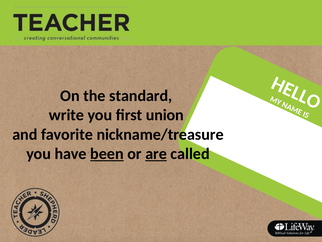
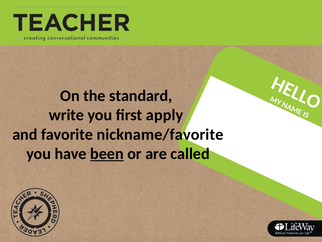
union: union -> apply (165, 115)
nickname/treasure: nickname/treasure -> nickname/favorite (160, 134)
are underline: present -> none (156, 154)
